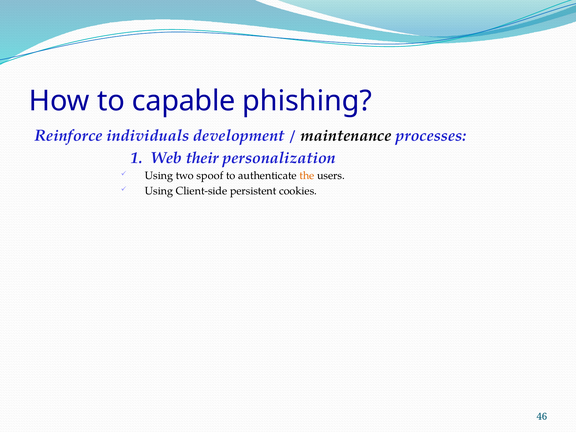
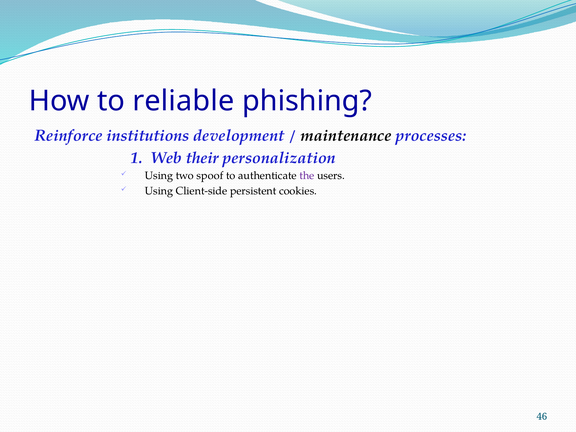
capable: capable -> reliable (183, 101)
individuals: individuals -> institutions (148, 135)
the colour: orange -> purple (307, 176)
